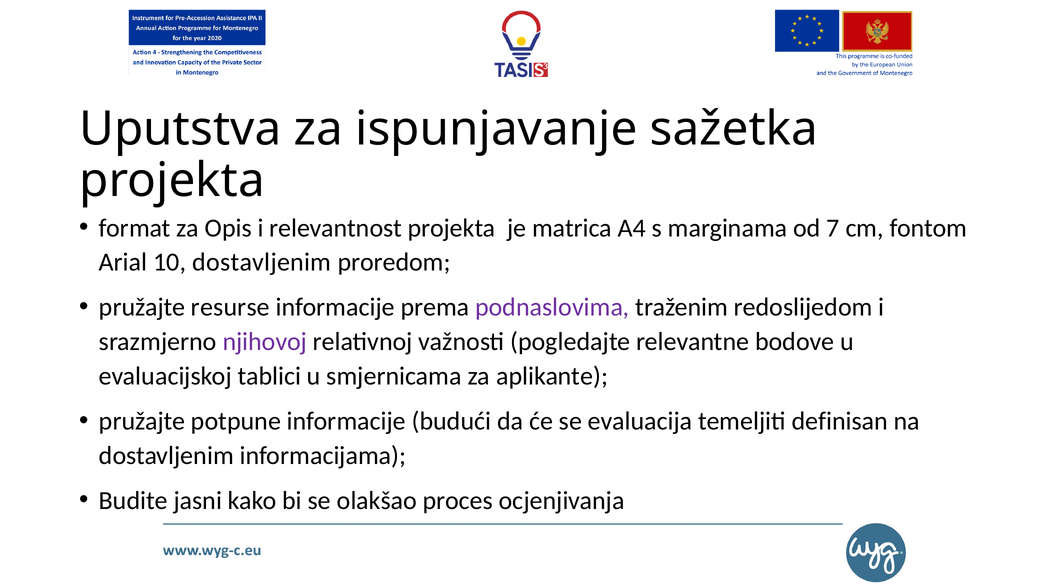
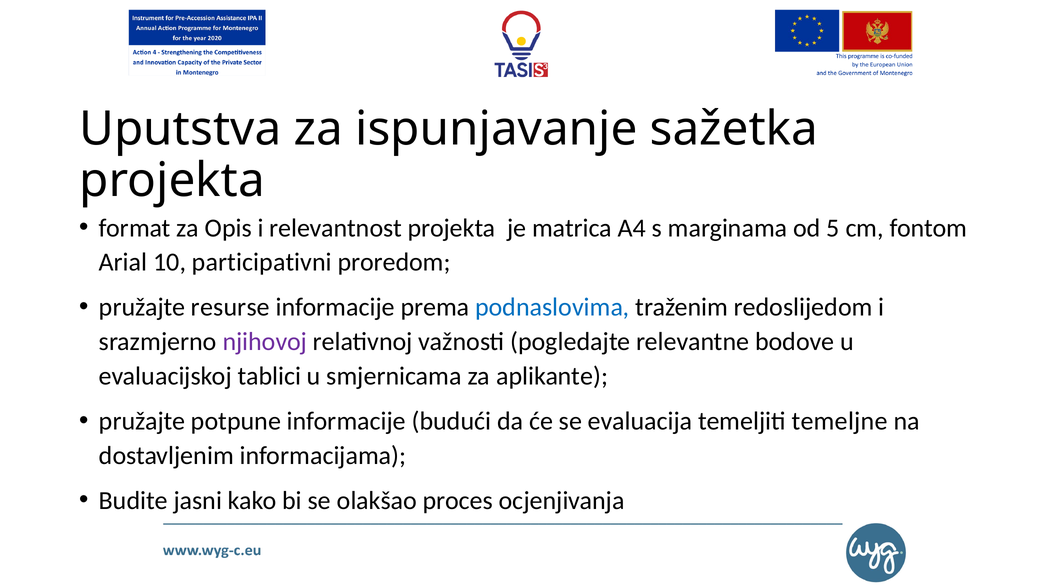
7: 7 -> 5 (833, 228)
10 dostavljenim: dostavljenim -> participativni (262, 263)
podnaslovima colour: purple -> blue (552, 308)
definisan: definisan -> temeljne (840, 422)
